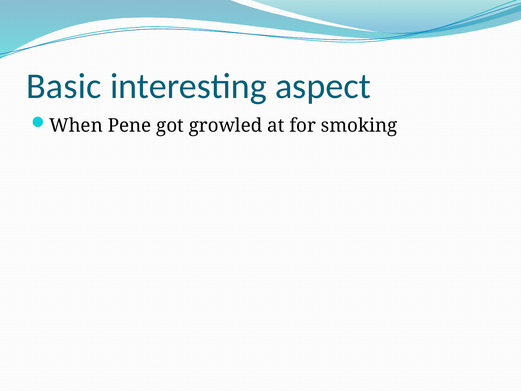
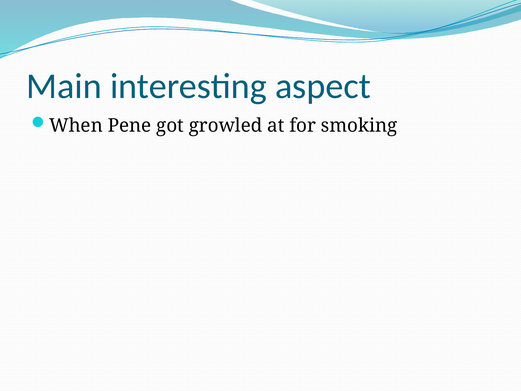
Basic: Basic -> Main (64, 86)
